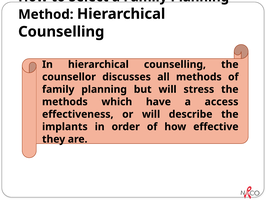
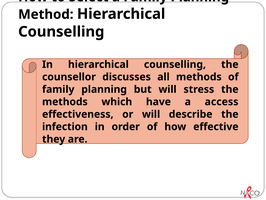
implants: implants -> infection (65, 126)
